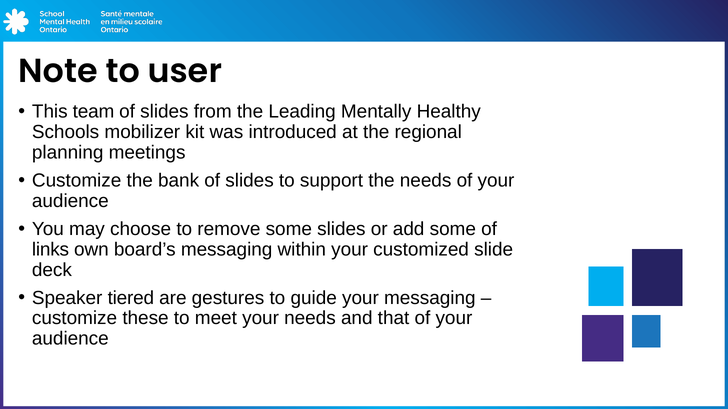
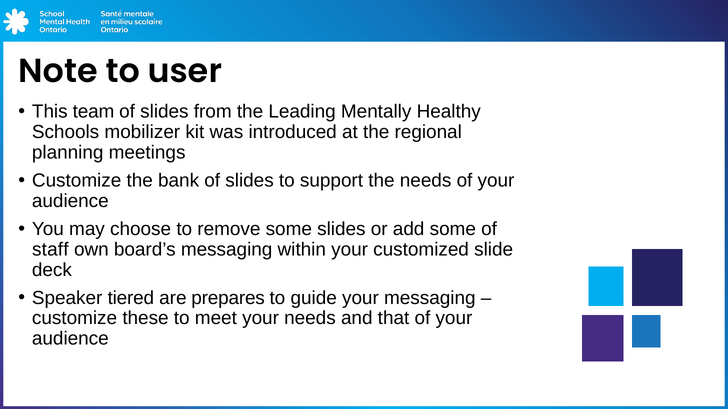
links: links -> staff (50, 250)
gestures: gestures -> prepares (228, 298)
